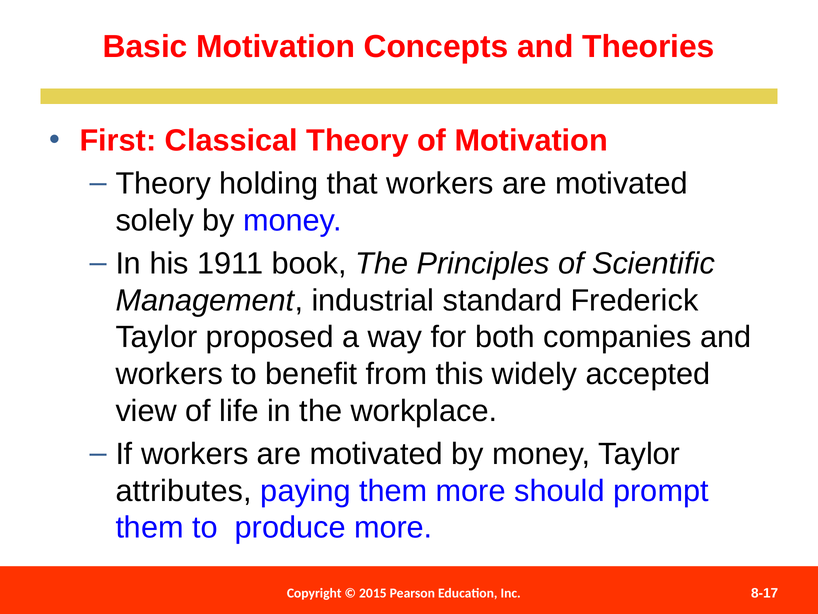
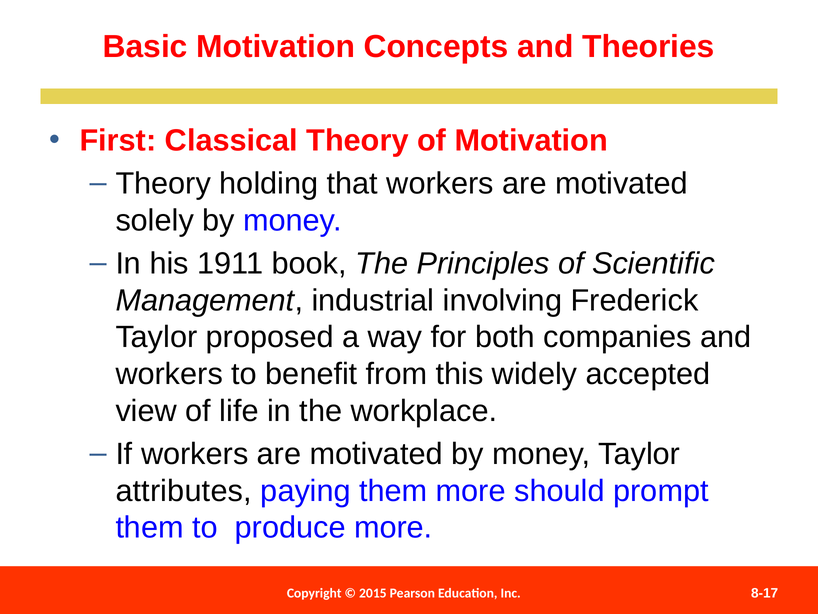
standard: standard -> involving (502, 300)
